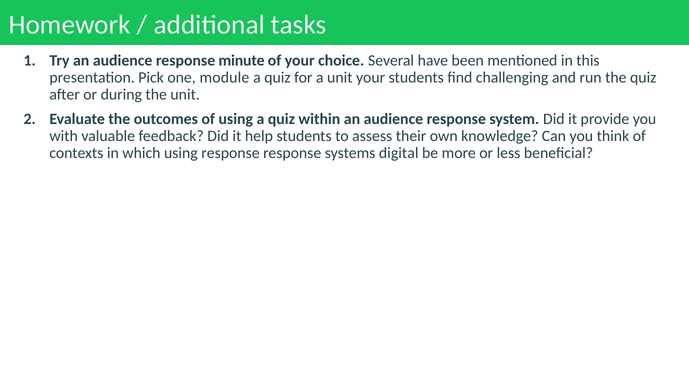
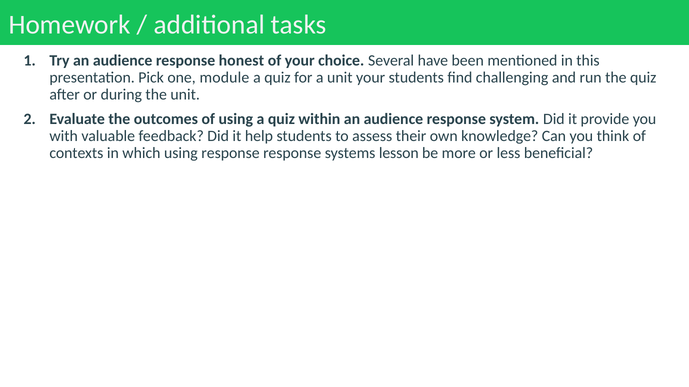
minute: minute -> honest (241, 61)
digital: digital -> lesson (399, 153)
